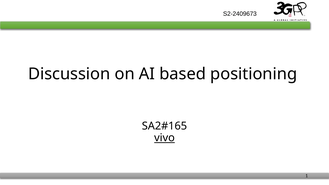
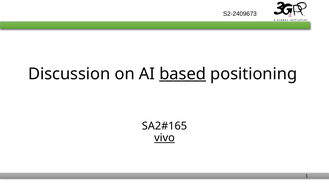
based underline: none -> present (183, 74)
